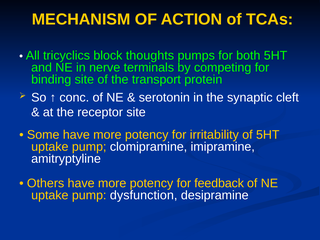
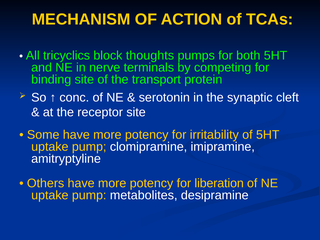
feedback: feedback -> liberation (219, 183)
dysfunction: dysfunction -> metabolites (144, 195)
